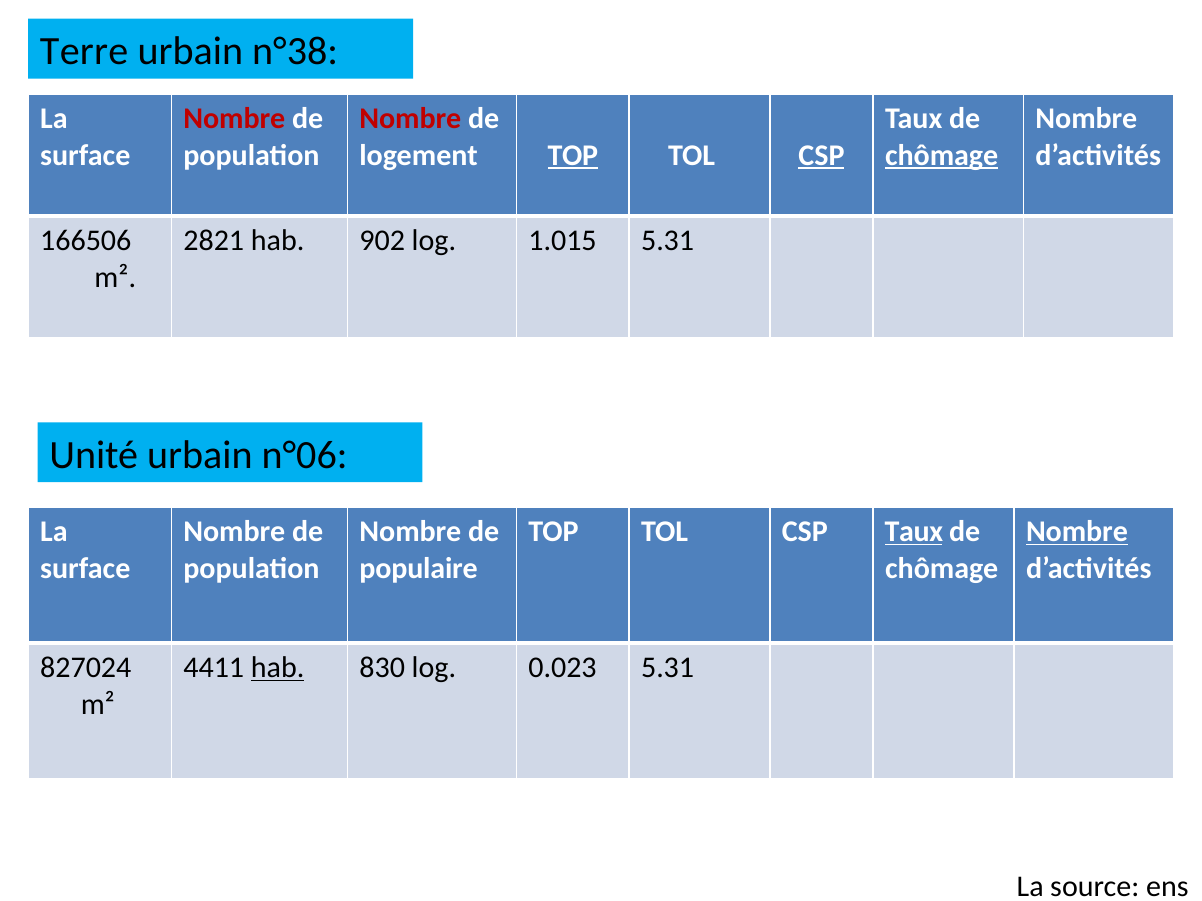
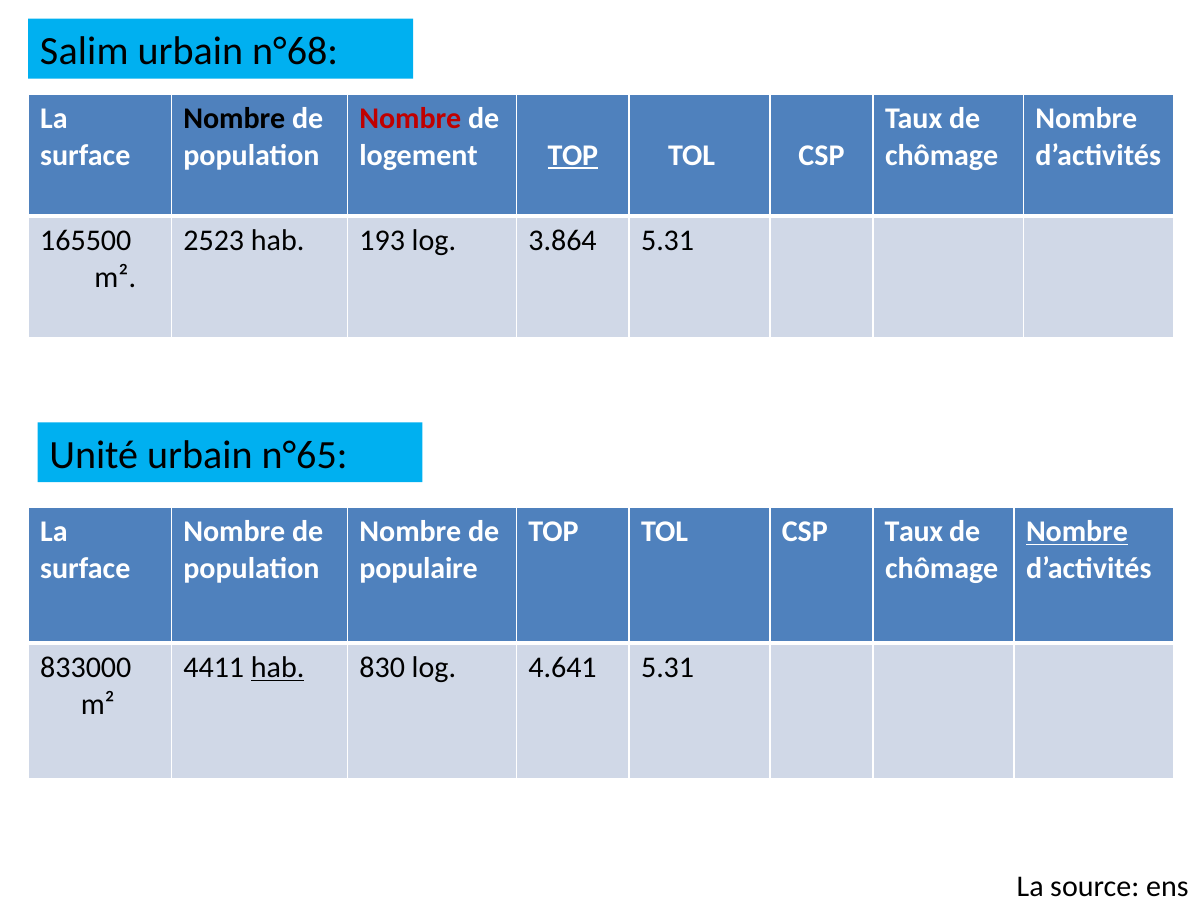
Terre: Terre -> Salim (84, 52)
n°38: n°38 -> n°68 (295, 52)
Nombre colour: red -> black (234, 119)
CSP underline: present -> none (821, 155)
chômage underline: present -> none (942, 155)
166506: 166506 -> 165500 (86, 241)
2821: 2821 -> 2523 (214, 241)
902: 902 -> 193 (382, 241)
1.015: 1.015 -> 3.864 (563, 241)
n°06: n°06 -> n°65 (305, 455)
Taux underline: present -> none (914, 532)
827024: 827024 -> 833000 (86, 668)
0.023: 0.023 -> 4.641 (563, 668)
